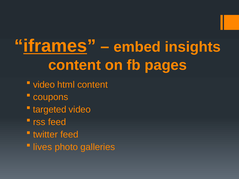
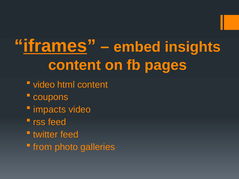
targeted: targeted -> impacts (50, 110)
lives: lives -> from (43, 147)
